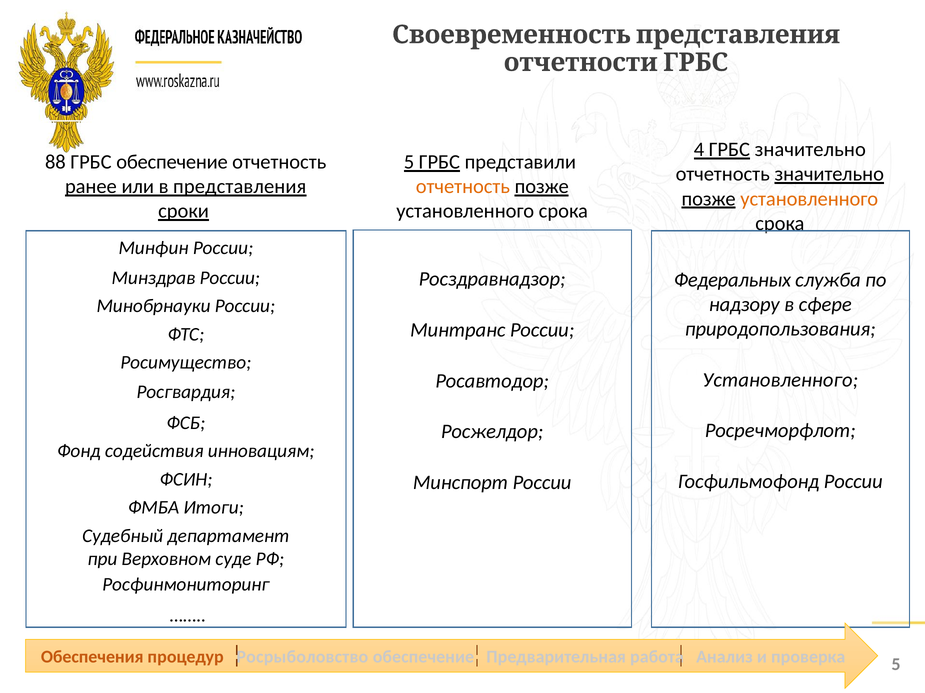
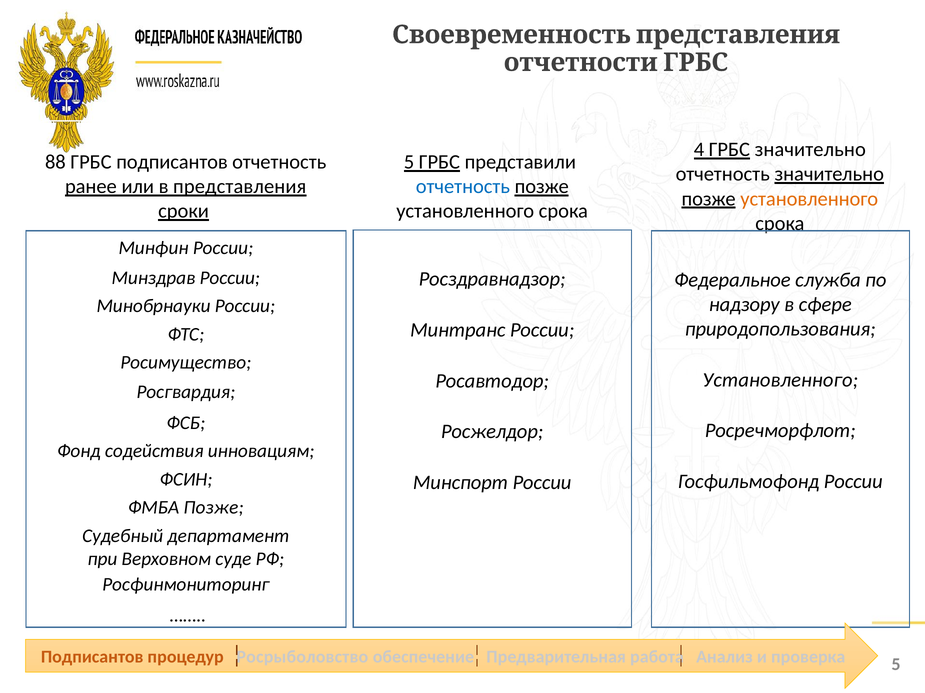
ГРБС обеспечение: обеспечение -> подписантов (172, 162)
отчетность colour: orange -> blue (463, 187)
Федеральных: Федеральных -> Федеральное (732, 280)
ФМБА Итоги: Итоги -> Позже (214, 508)
Обеспечения: Обеспечения -> Подписантов (92, 658)
